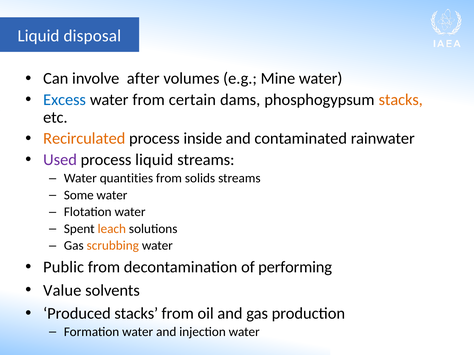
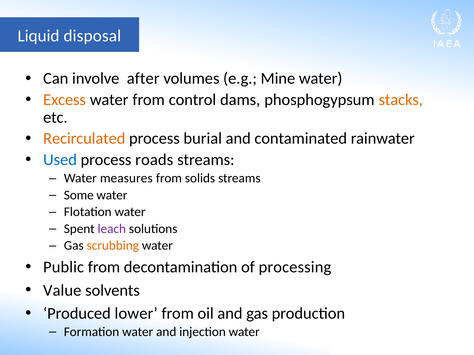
Excess colour: blue -> orange (65, 100)
certain: certain -> control (192, 100)
inside: inside -> burial (203, 139)
Used colour: purple -> blue (60, 160)
process liquid: liquid -> roads (154, 160)
quantities: quantities -> measures (126, 179)
leach colour: orange -> purple (112, 229)
performing: performing -> processing (295, 268)
Produced stacks: stacks -> lower (136, 314)
